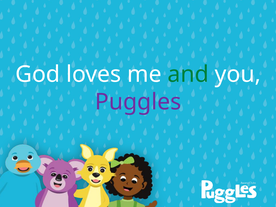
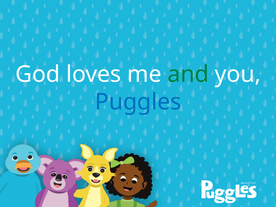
Puggles colour: purple -> blue (138, 102)
